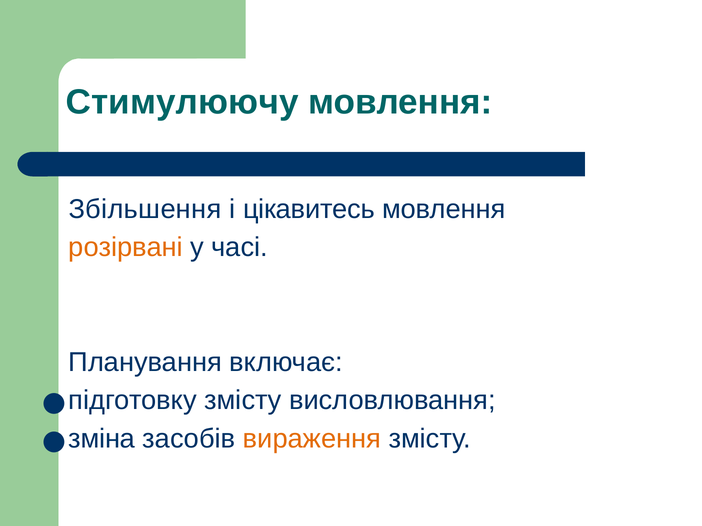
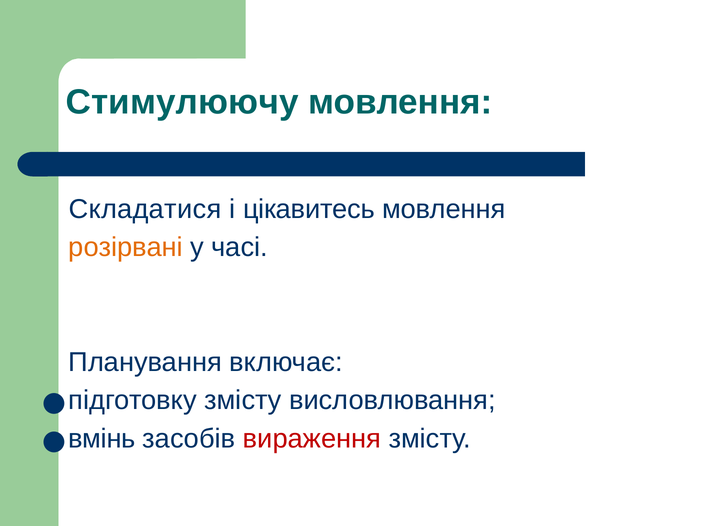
Збільшення: Збільшення -> Складатися (145, 209)
зміна: зміна -> вмінь (102, 439)
вираження colour: orange -> red (312, 439)
